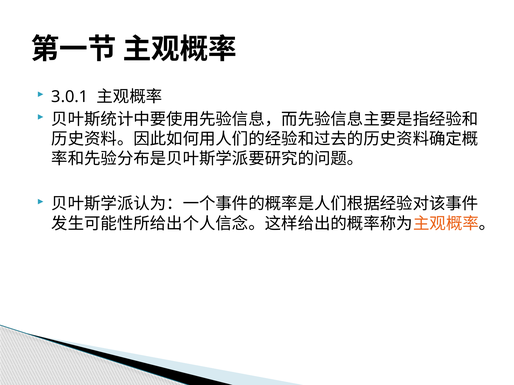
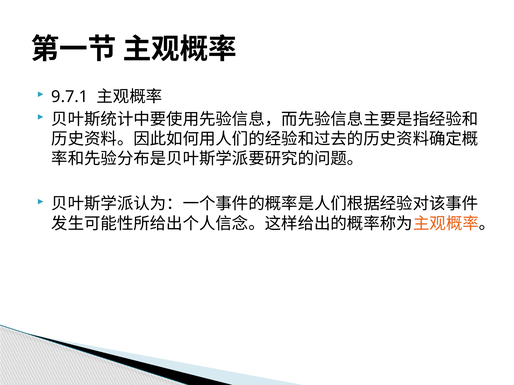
3.0.1: 3.0.1 -> 9.7.1 (70, 97)
